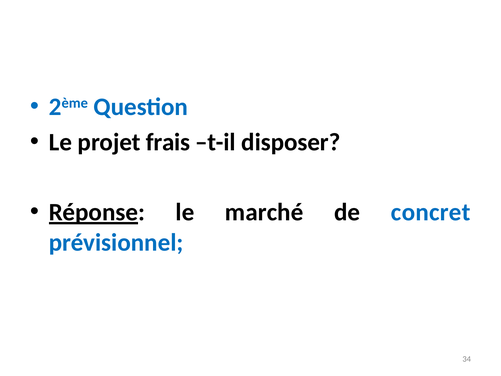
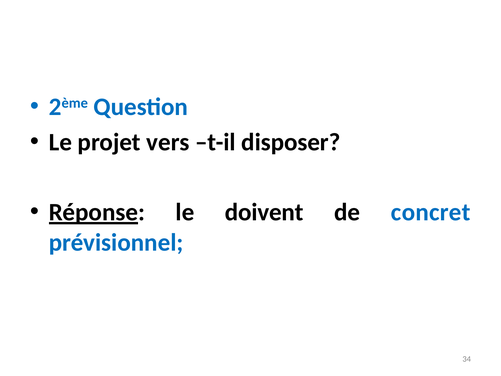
frais: frais -> vers (168, 142)
marché: marché -> doivent (264, 212)
